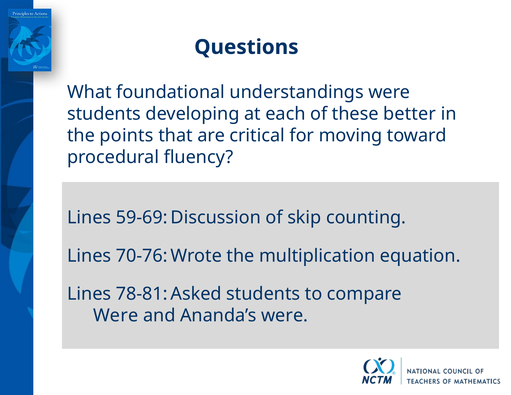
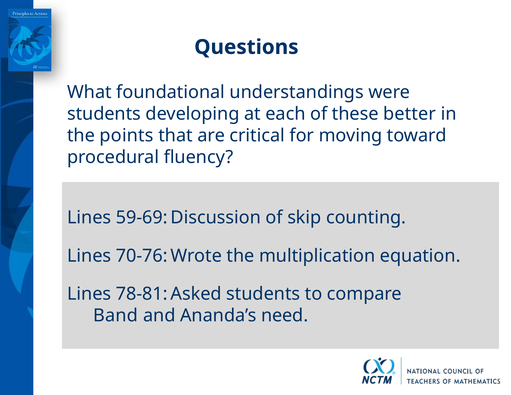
Were: Were -> Band (116, 316)
Ananda’s were: were -> need (285, 316)
